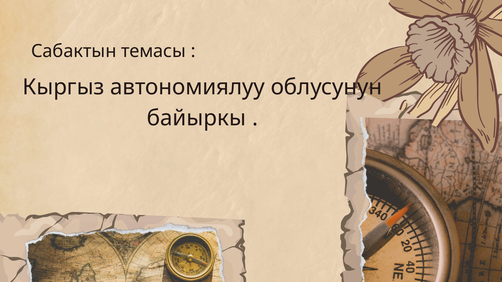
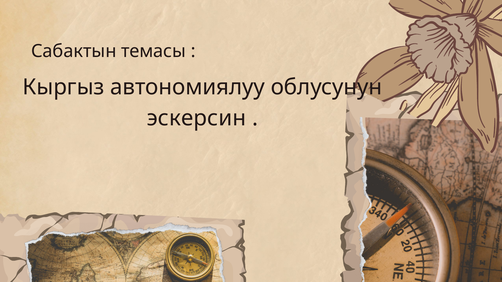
байыркы: байыркы -> эскерсин (196, 118)
